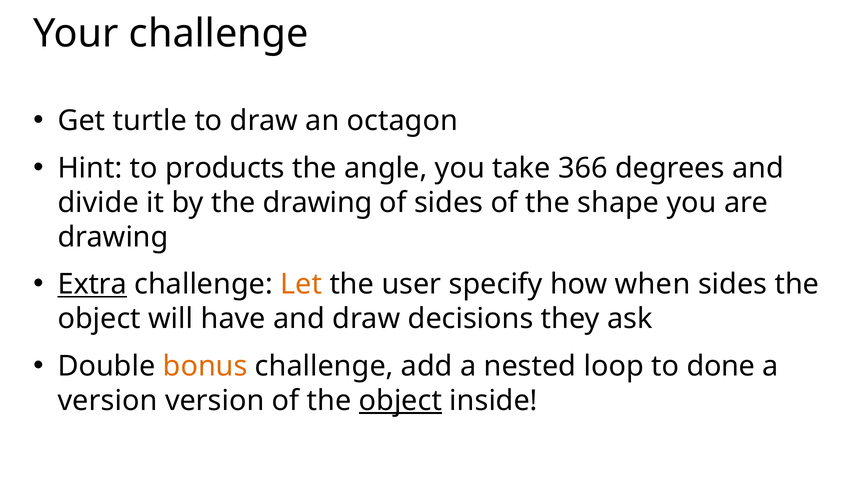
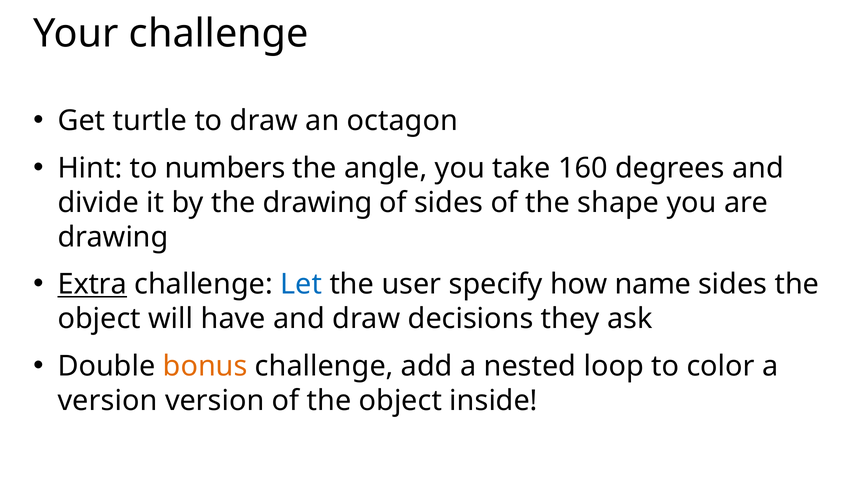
products: products -> numbers (225, 168)
366: 366 -> 160 (583, 168)
Let colour: orange -> blue (301, 285)
when: when -> name (653, 285)
done: done -> color (721, 367)
object underline: present -> none (400, 401)
